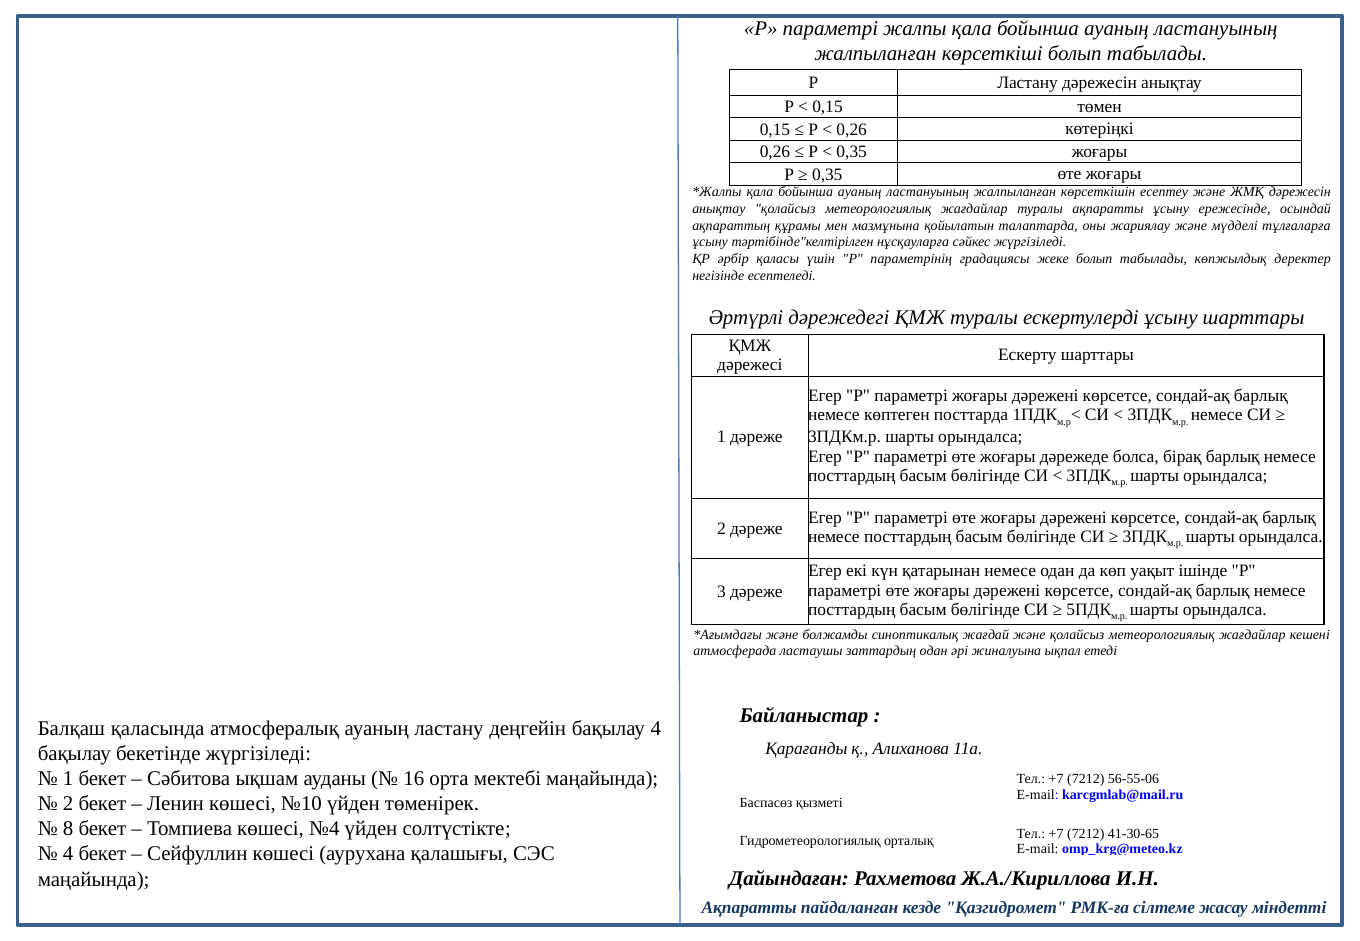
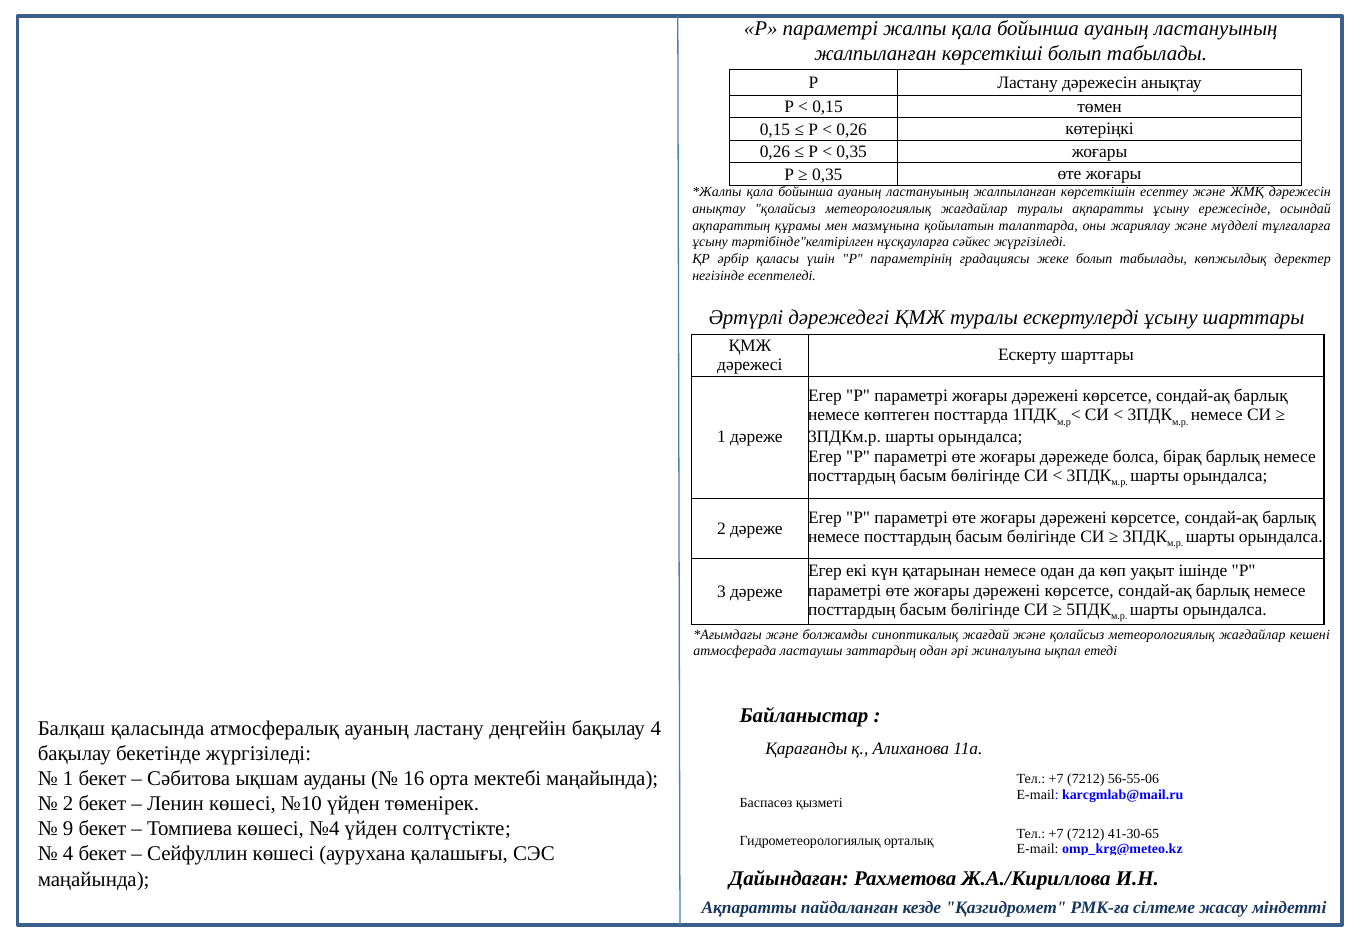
8: 8 -> 9 (68, 829)
